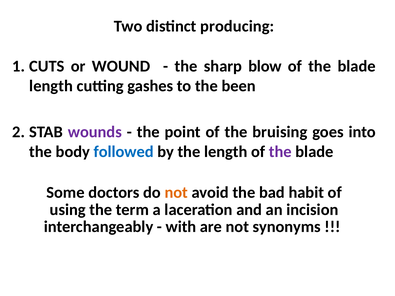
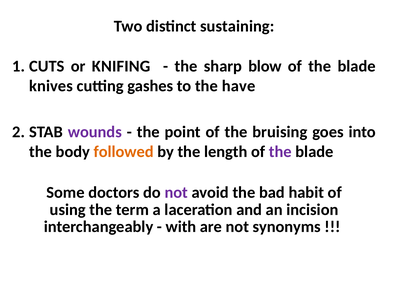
producing: producing -> sustaining (237, 26)
WOUND: WOUND -> KNIFING (121, 66)
length: length -> knives (51, 86)
been: been -> have (239, 86)
followed colour: blue -> orange (124, 152)
not colour: orange -> purple (176, 193)
